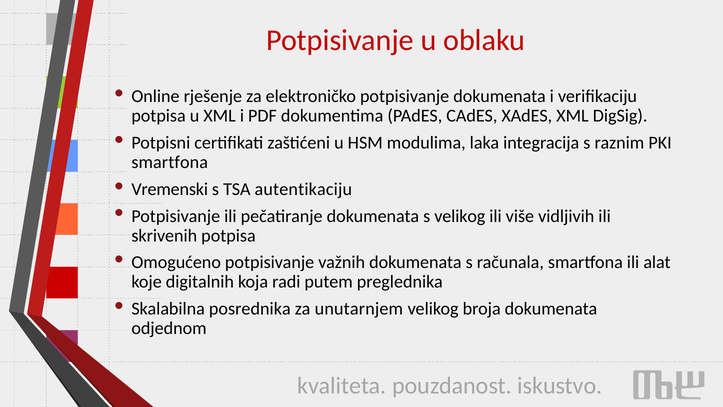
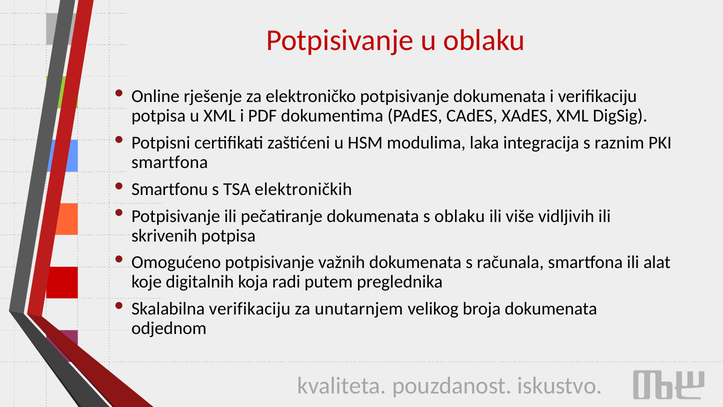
Vremenski: Vremenski -> Smartfonu (170, 189)
autentikaciju: autentikaciju -> elektroničkih (303, 189)
s velikog: velikog -> oblaku (460, 216)
Skalabilna posrednika: posrednika -> verifikaciju (250, 309)
